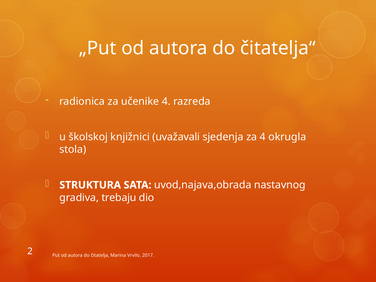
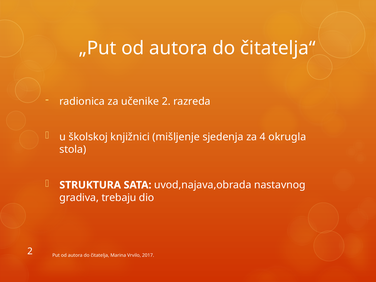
učenike 4: 4 -> 2 (166, 101)
uvažavali: uvažavali -> mišljenje (176, 137)
